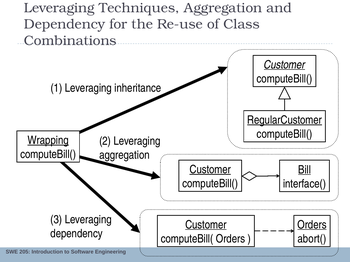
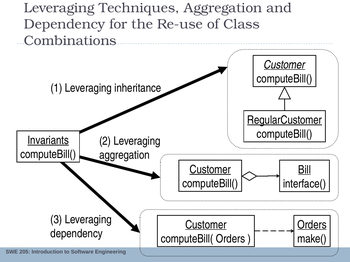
Wrapping: Wrapping -> Invariants (48, 141)
abort(: abort( -> make( (312, 239)
